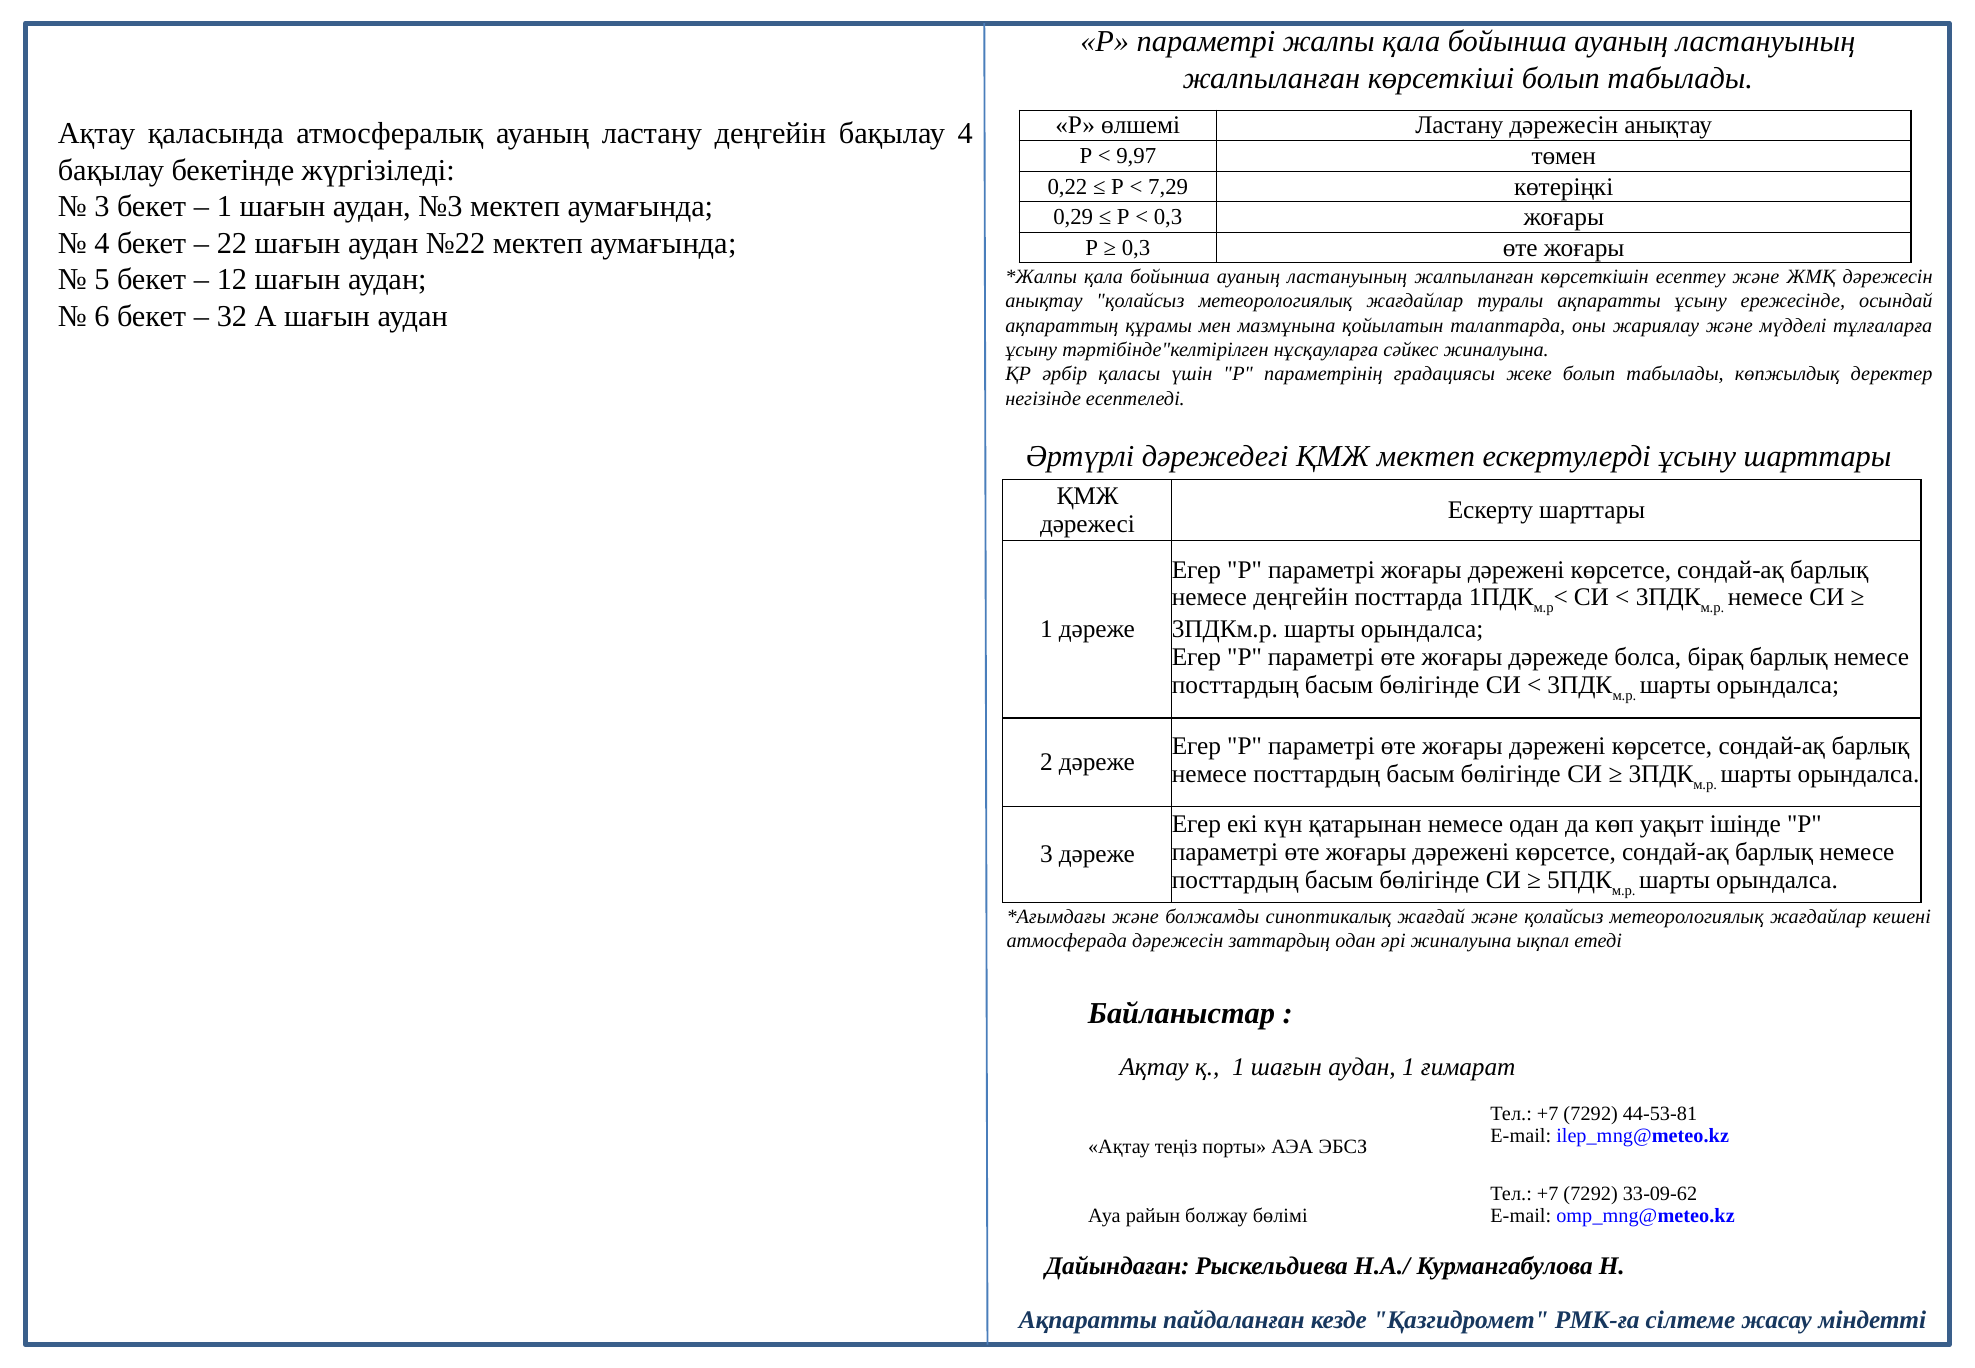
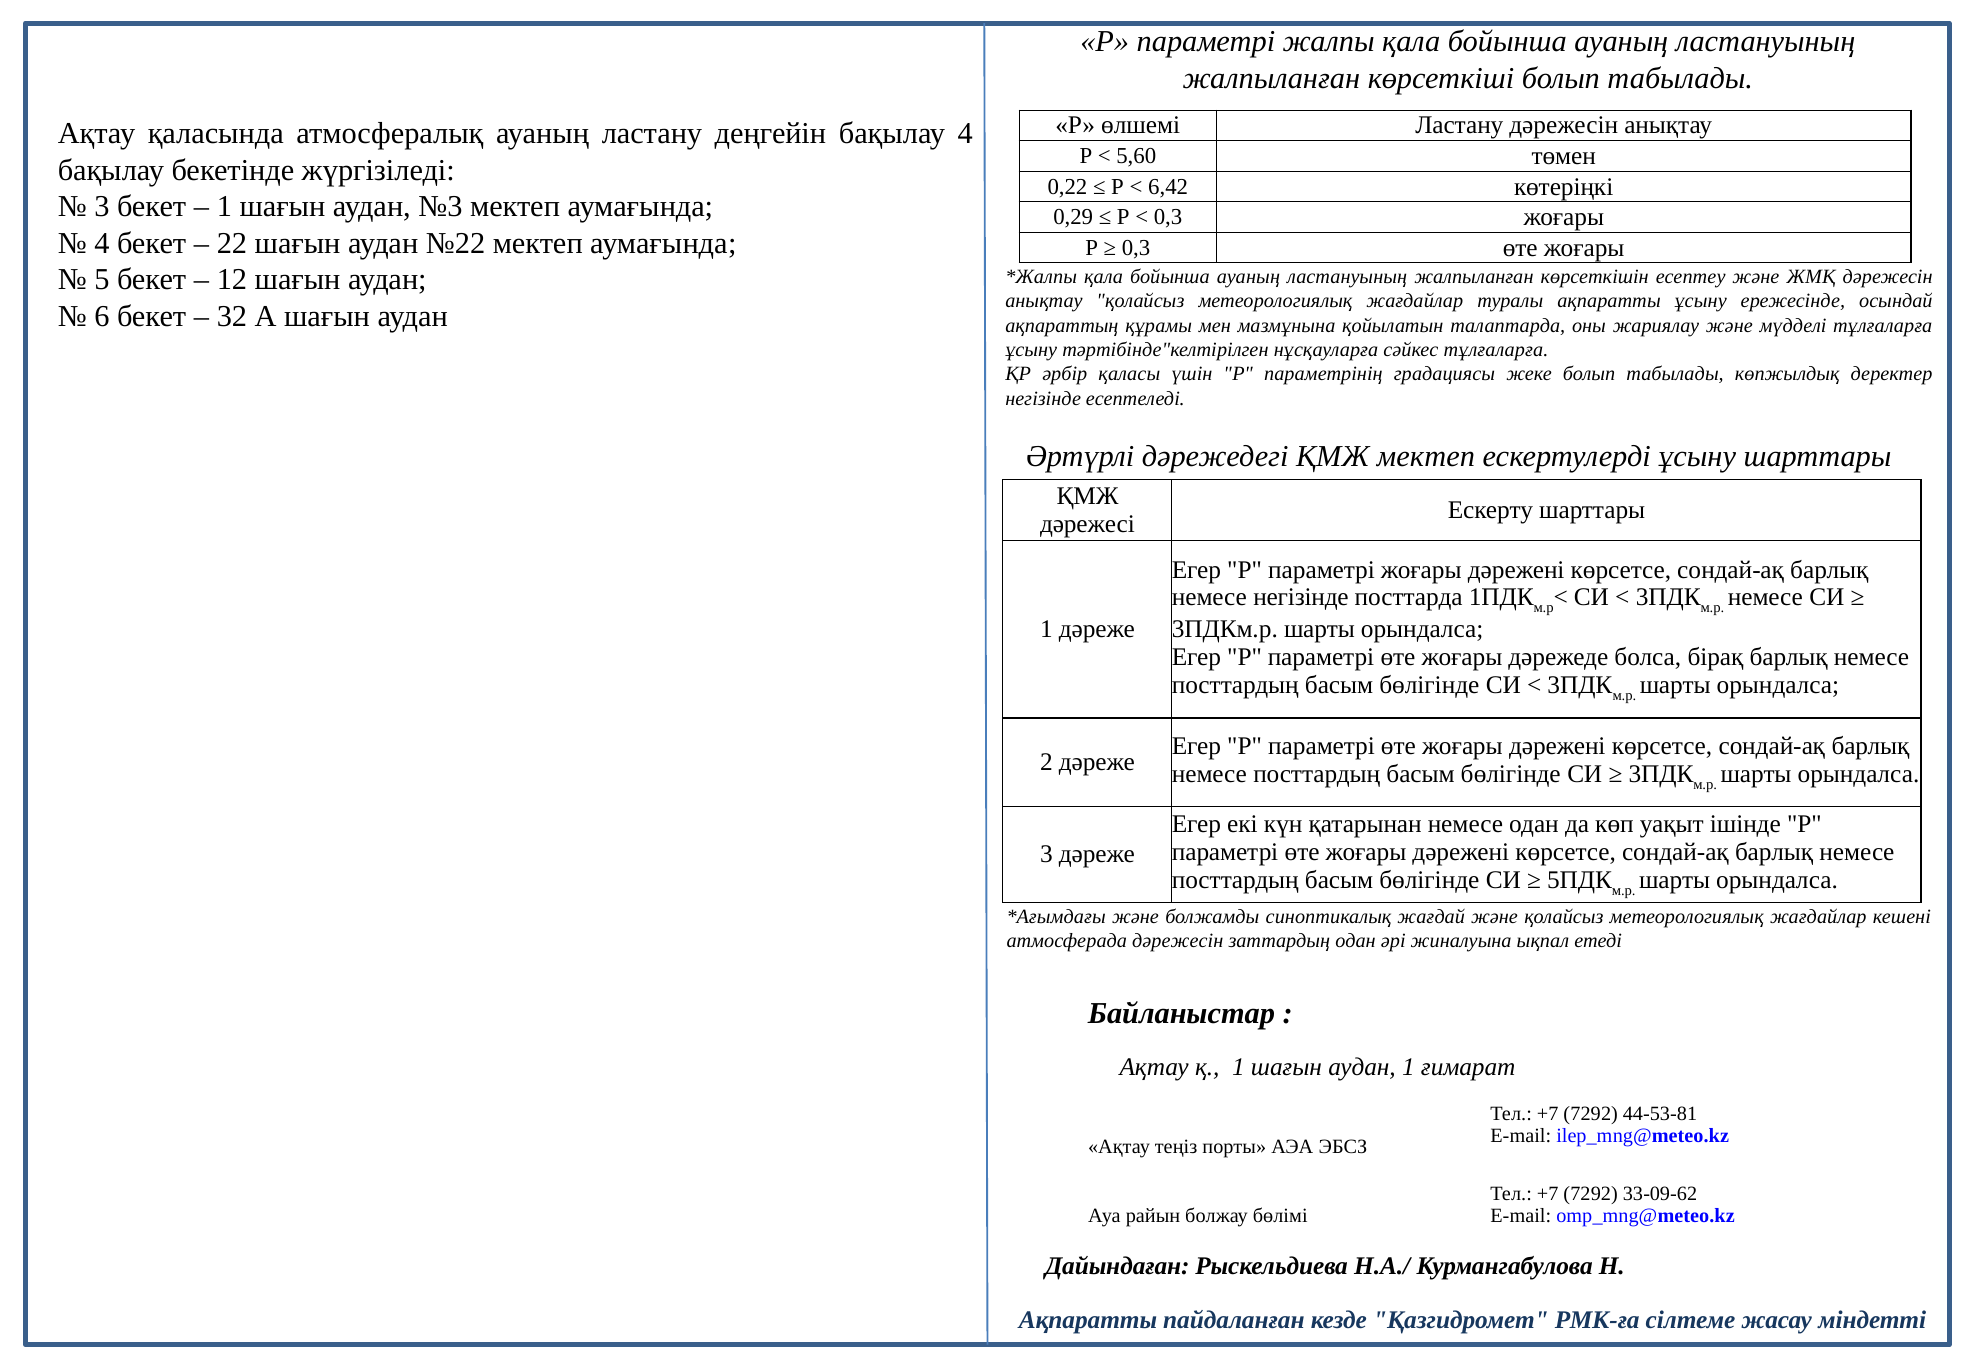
9,97: 9,97 -> 5,60 (1136, 156)
7,29: 7,29 -> 6,42 (1168, 187)
сәйкес жиналуына: жиналуына -> тұлғаларға (1496, 350)
немесе деңгейін: деңгейін -> негізінде (1301, 597)
